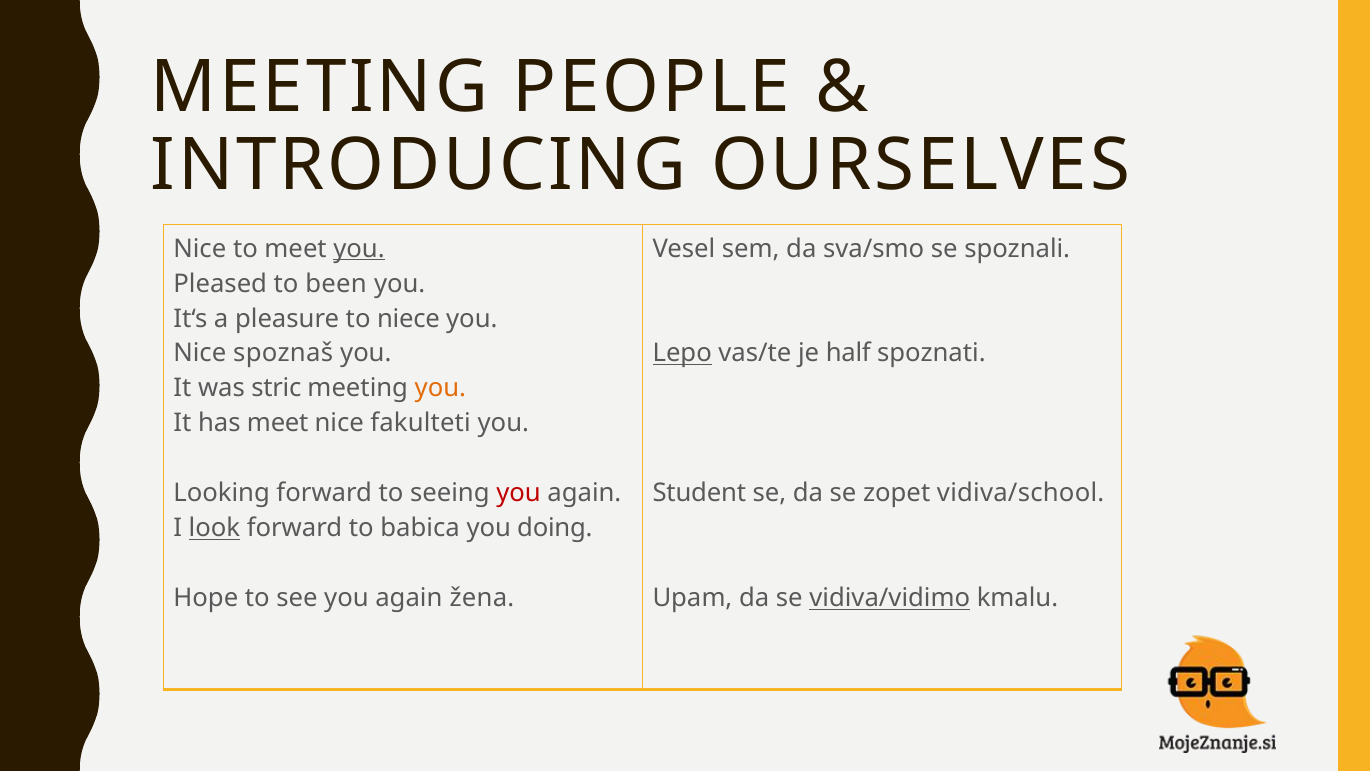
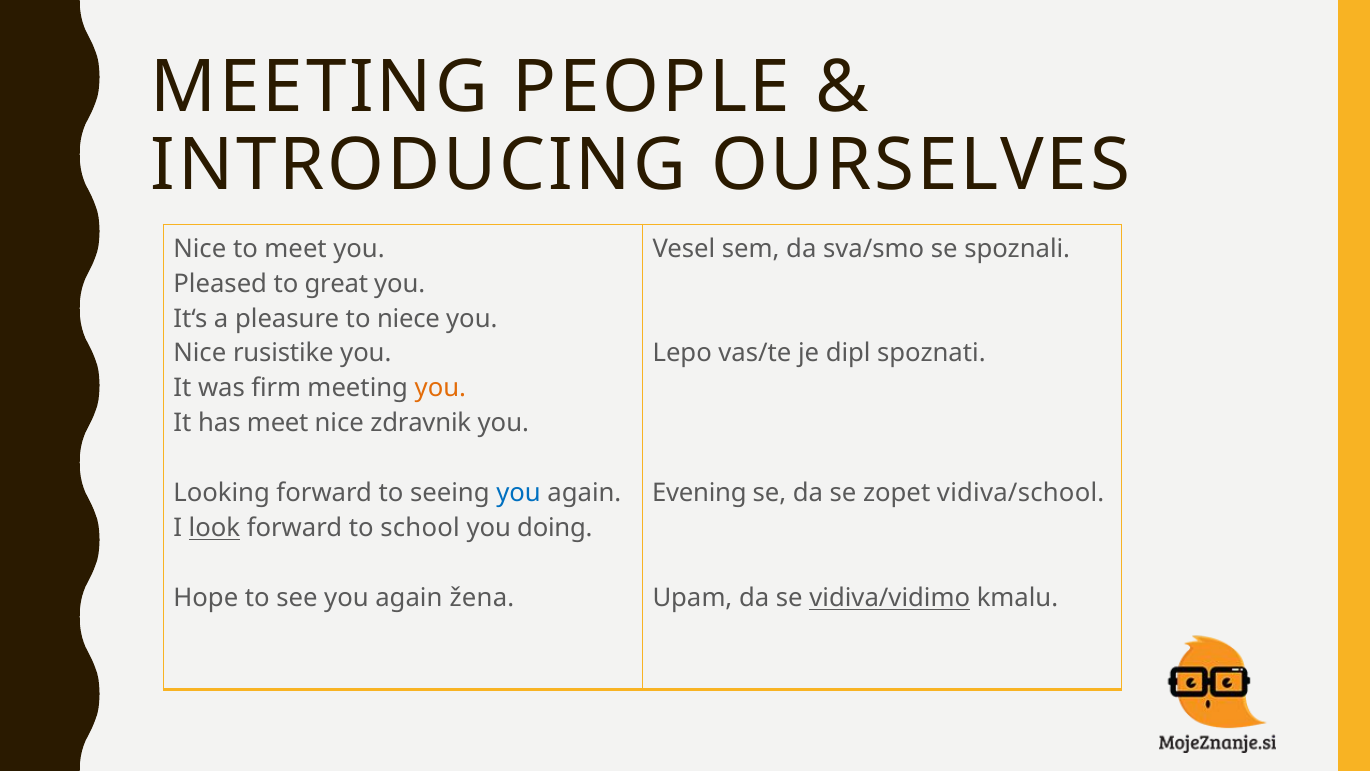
you underline: present -> none (359, 248)
been: been -> great (336, 283)
spoznaš: spoznaš -> rusistike (283, 353)
Lepo underline: present -> none (682, 353)
half: half -> dipl (848, 353)
stric: stric -> firm (276, 388)
fakulteti: fakulteti -> zdravnik (421, 423)
you colour: red -> blue (519, 493)
Student: Student -> Evening (699, 493)
babica: babica -> school (420, 528)
